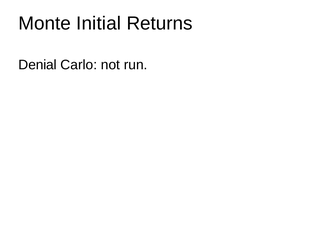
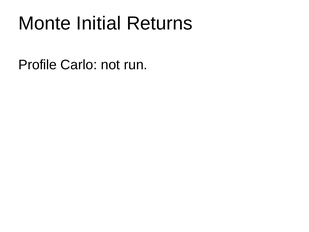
Denial: Denial -> Profile (38, 65)
